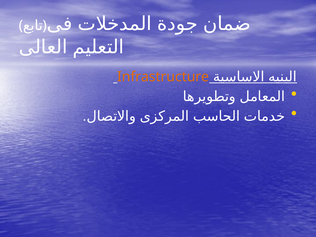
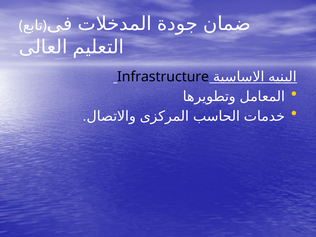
Infrastructure colour: orange -> black (163, 77)
